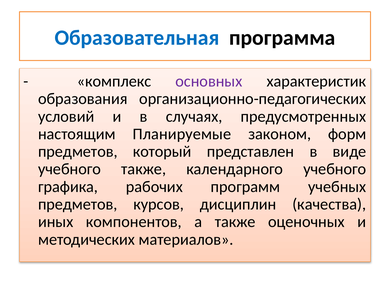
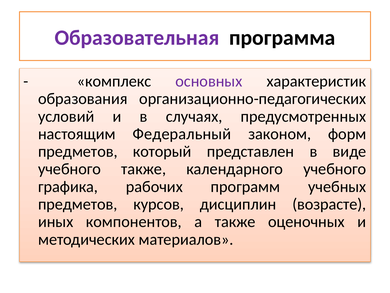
Образовательная colour: blue -> purple (137, 38)
Планируемые: Планируемые -> Федеральный (182, 134)
качества: качества -> возрасте (329, 204)
